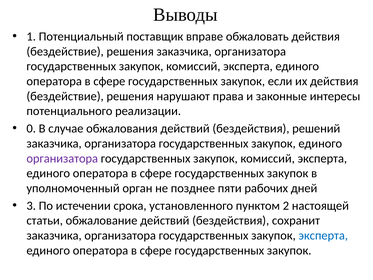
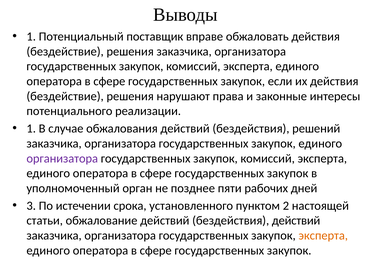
0: 0 -> 1 (31, 128)
бездействия сохранит: сохранит -> действий (296, 220)
эксперта colour: blue -> orange (323, 235)
